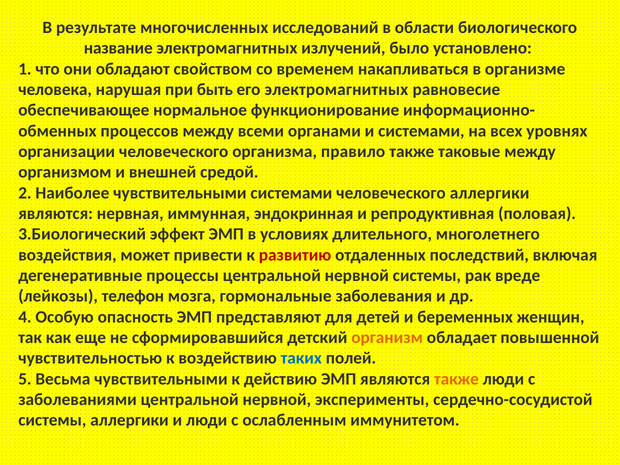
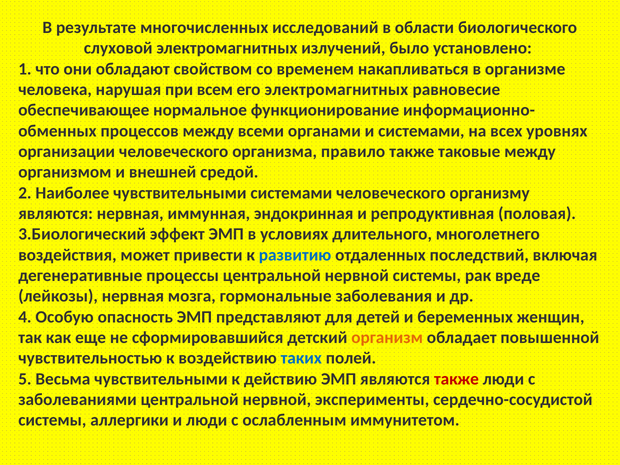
название: название -> слуховой (118, 48)
быть: быть -> всем (215, 90)
человеческого аллергики: аллергики -> организму (490, 193)
развитию colour: red -> blue (295, 255)
лейкозы телефон: телефон -> нервная (133, 296)
также colour: orange -> red (456, 379)
